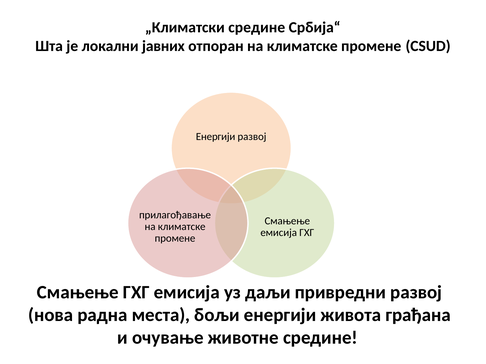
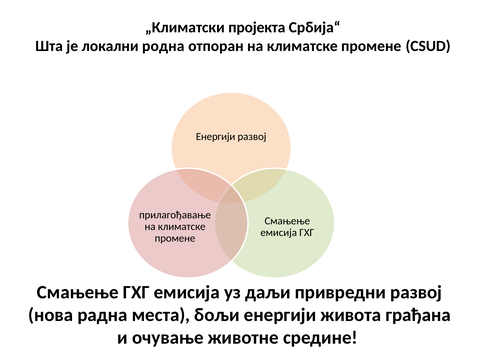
„Климатски средине: средине -> пројекта (257, 27)
јавних: јавних -> родна (163, 46)
